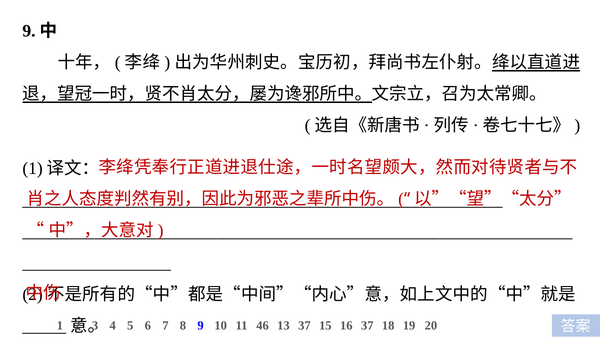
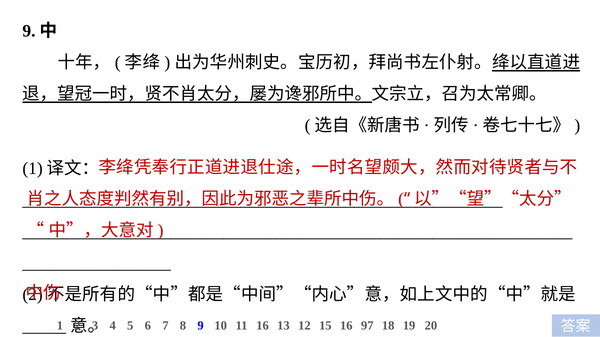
11 46: 46 -> 16 (263, 326)
13 37: 37 -> 12 (304, 326)
16 37: 37 -> 97 (367, 326)
